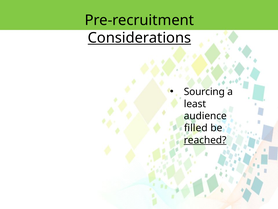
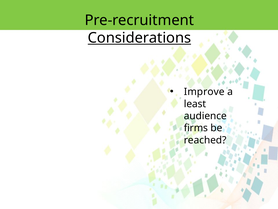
Sourcing: Sourcing -> Improve (204, 92)
filled: filled -> firms (196, 128)
reached underline: present -> none (205, 140)
